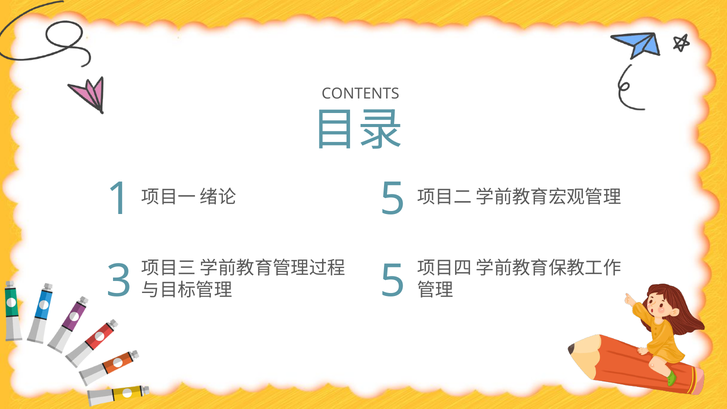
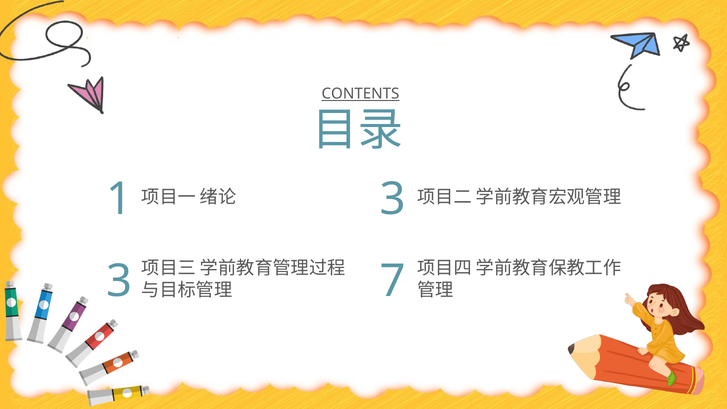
CONTENTS underline: none -> present (360, 94)
1 5: 5 -> 3 (393, 199)
3 5: 5 -> 7 (393, 281)
